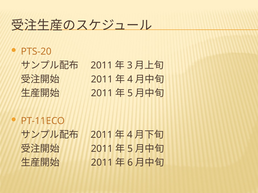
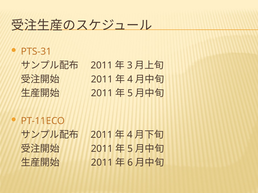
PTS-20: PTS-20 -> PTS-31 (36, 52)
